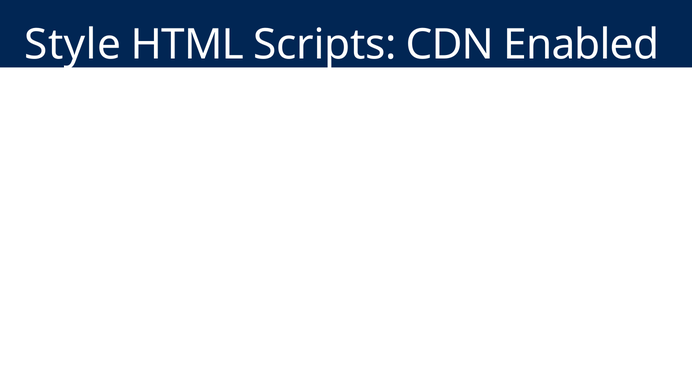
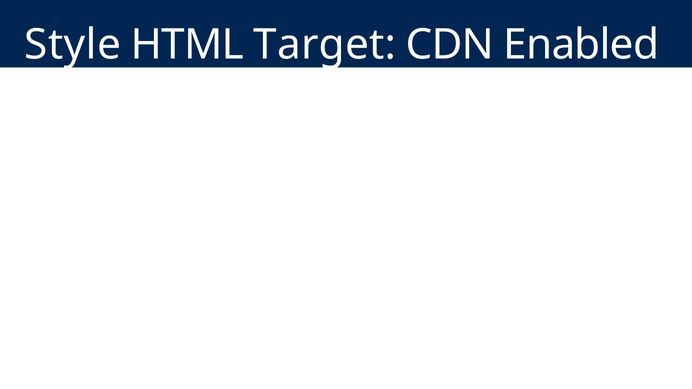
Scripts: Scripts -> Target (325, 45)
